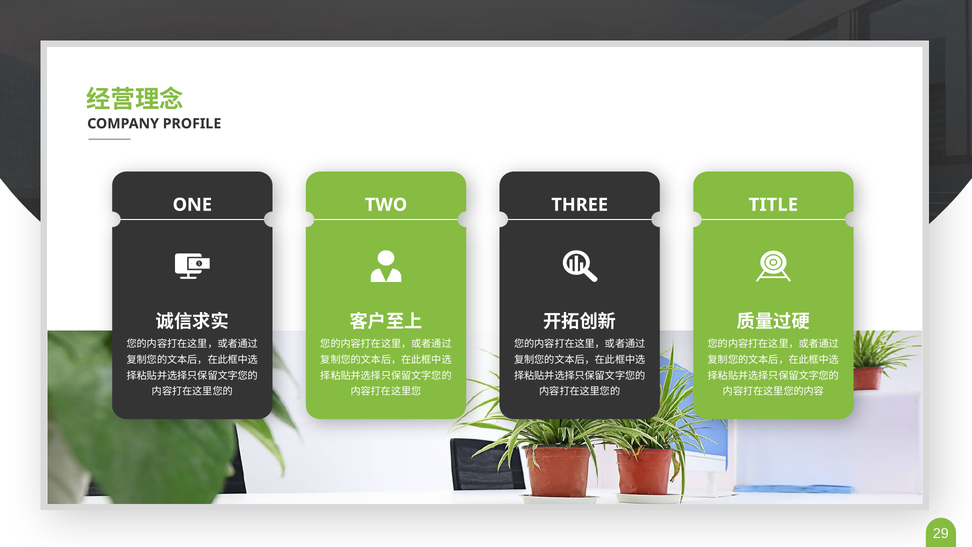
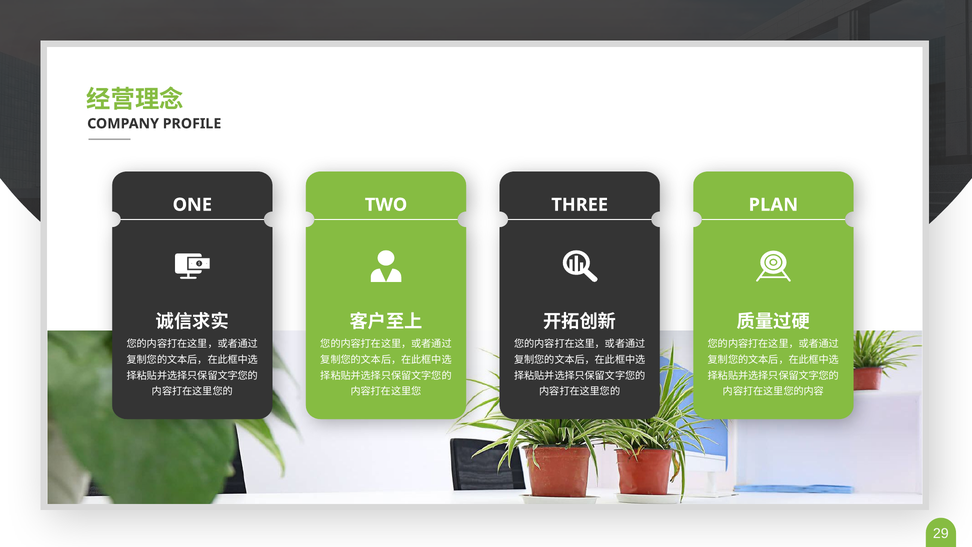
TITLE: TITLE -> PLAN (773, 205)
